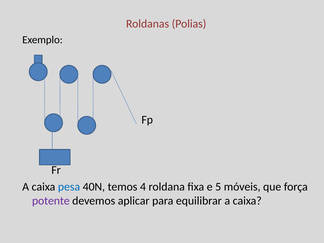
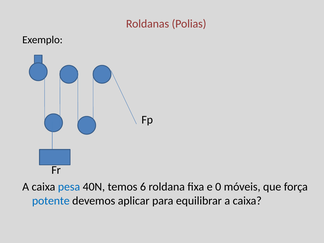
4: 4 -> 6 (143, 187)
5: 5 -> 0 (218, 187)
potente colour: purple -> blue (51, 201)
